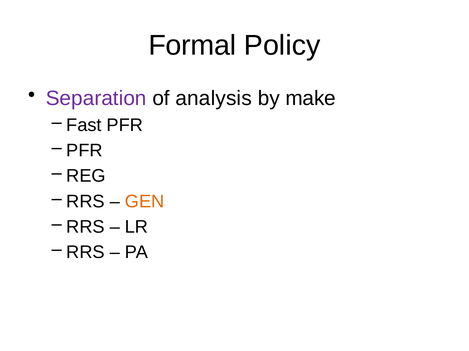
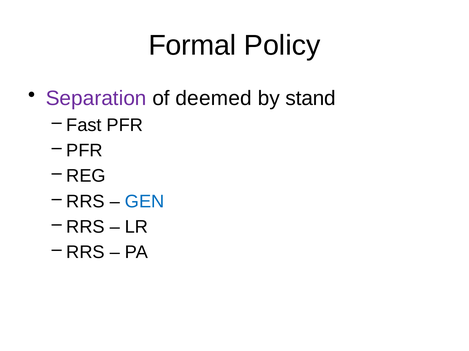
analysis: analysis -> deemed (214, 98)
make: make -> stand (311, 98)
GEN colour: orange -> blue (145, 202)
